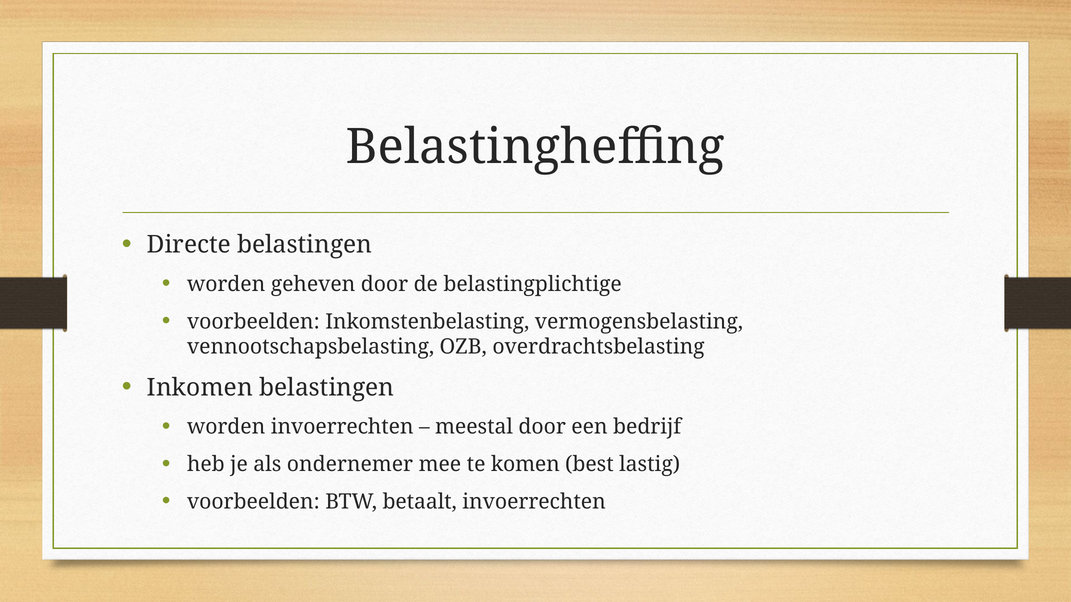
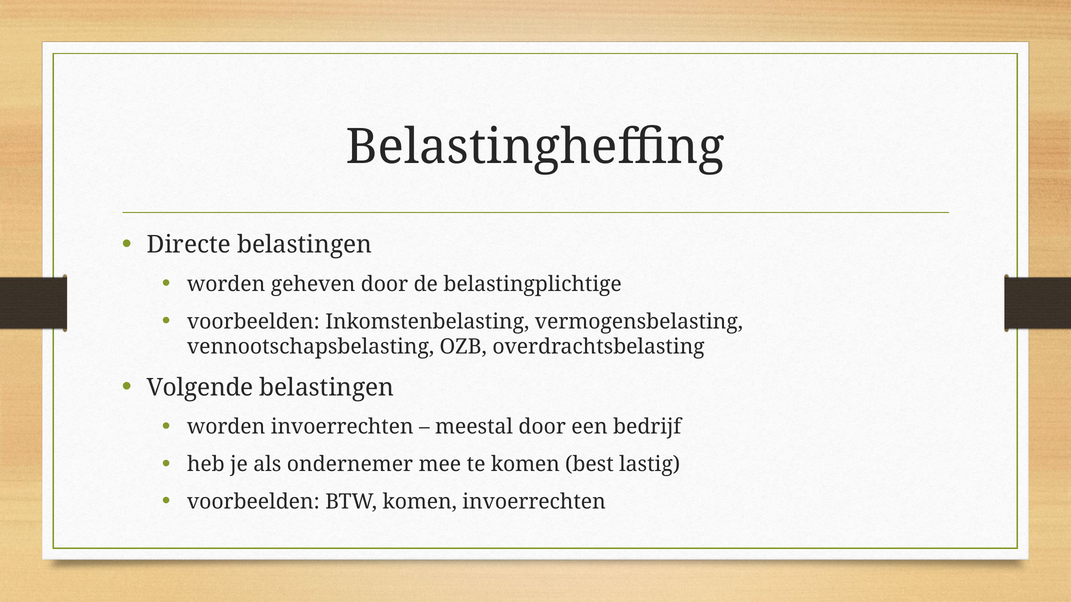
Inkomen: Inkomen -> Volgende (200, 388)
BTW betaalt: betaalt -> komen (420, 502)
